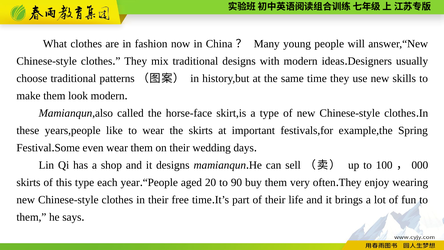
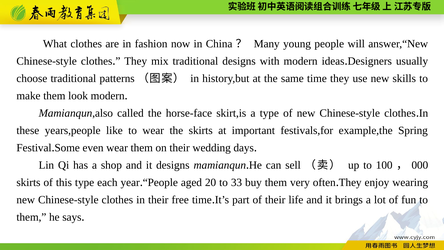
90: 90 -> 33 (236, 182)
